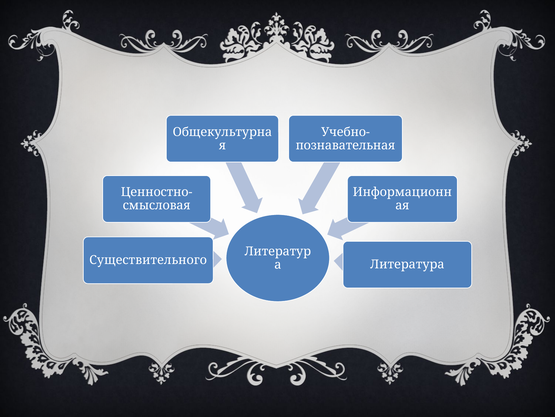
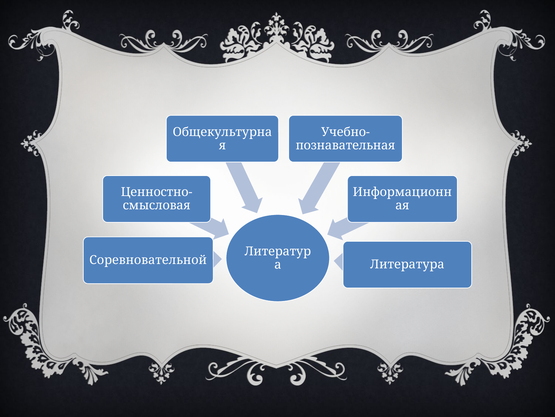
Существительного: Существительного -> Соревновательной (148, 260)
